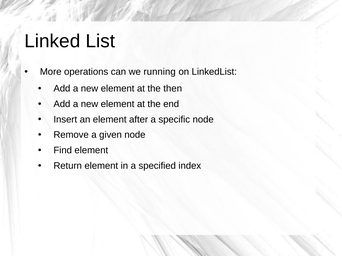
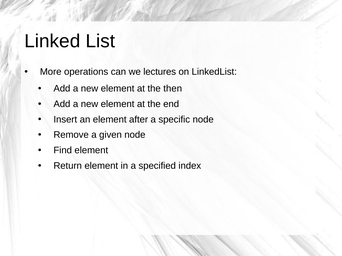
running: running -> lectures (160, 72)
